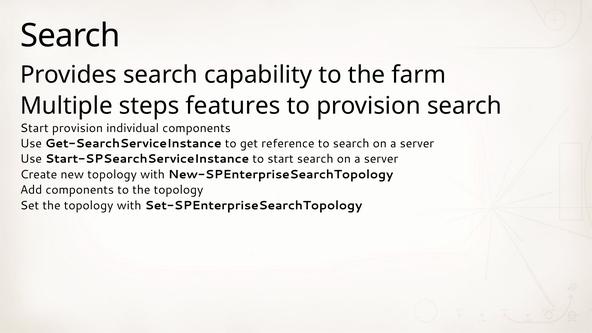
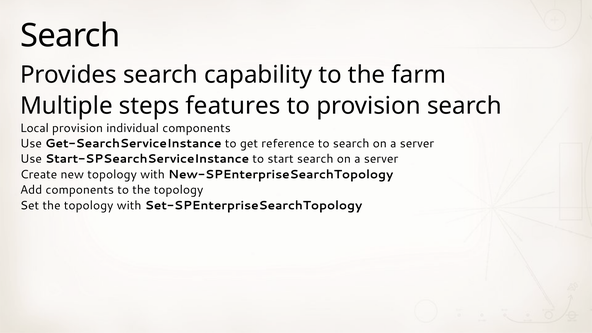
Start: Start -> Local (34, 128)
